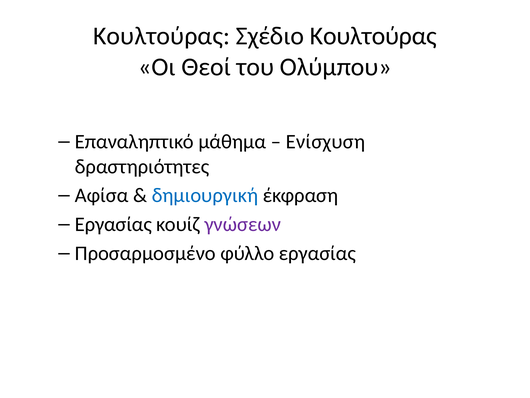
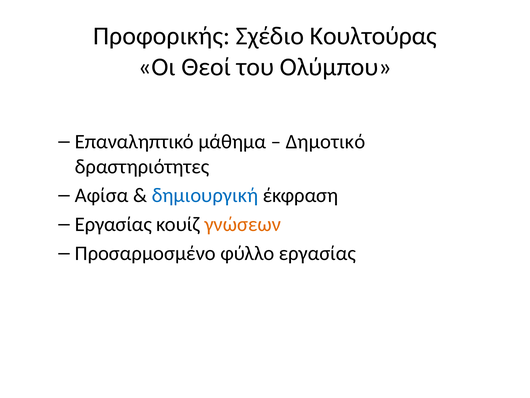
Κουλτούρας: Κουλτούρας -> Προφορικής (162, 36)
Ενίσχυση: Ενίσχυση -> Δημοτικό (326, 142)
γνώσεων colour: purple -> orange (243, 224)
